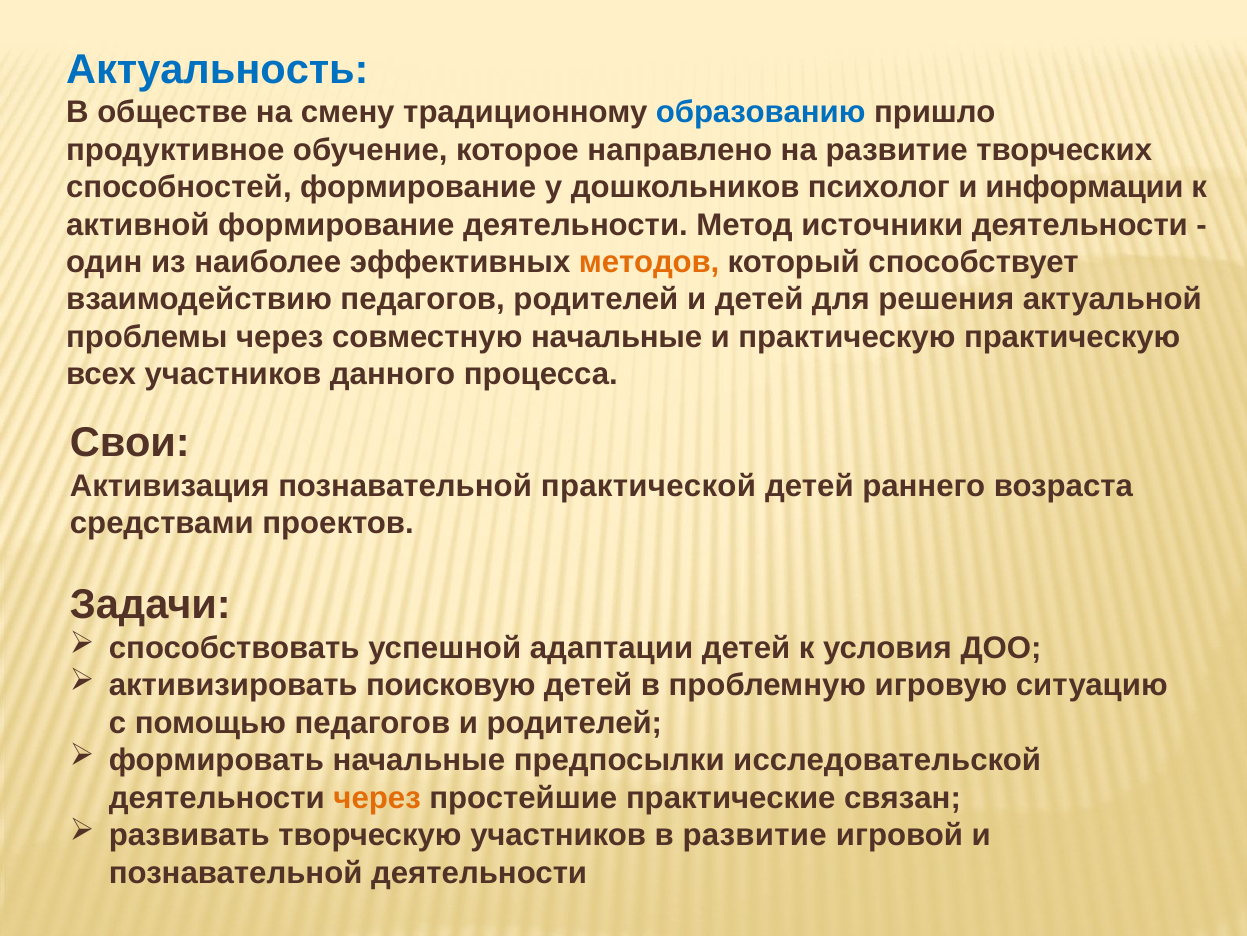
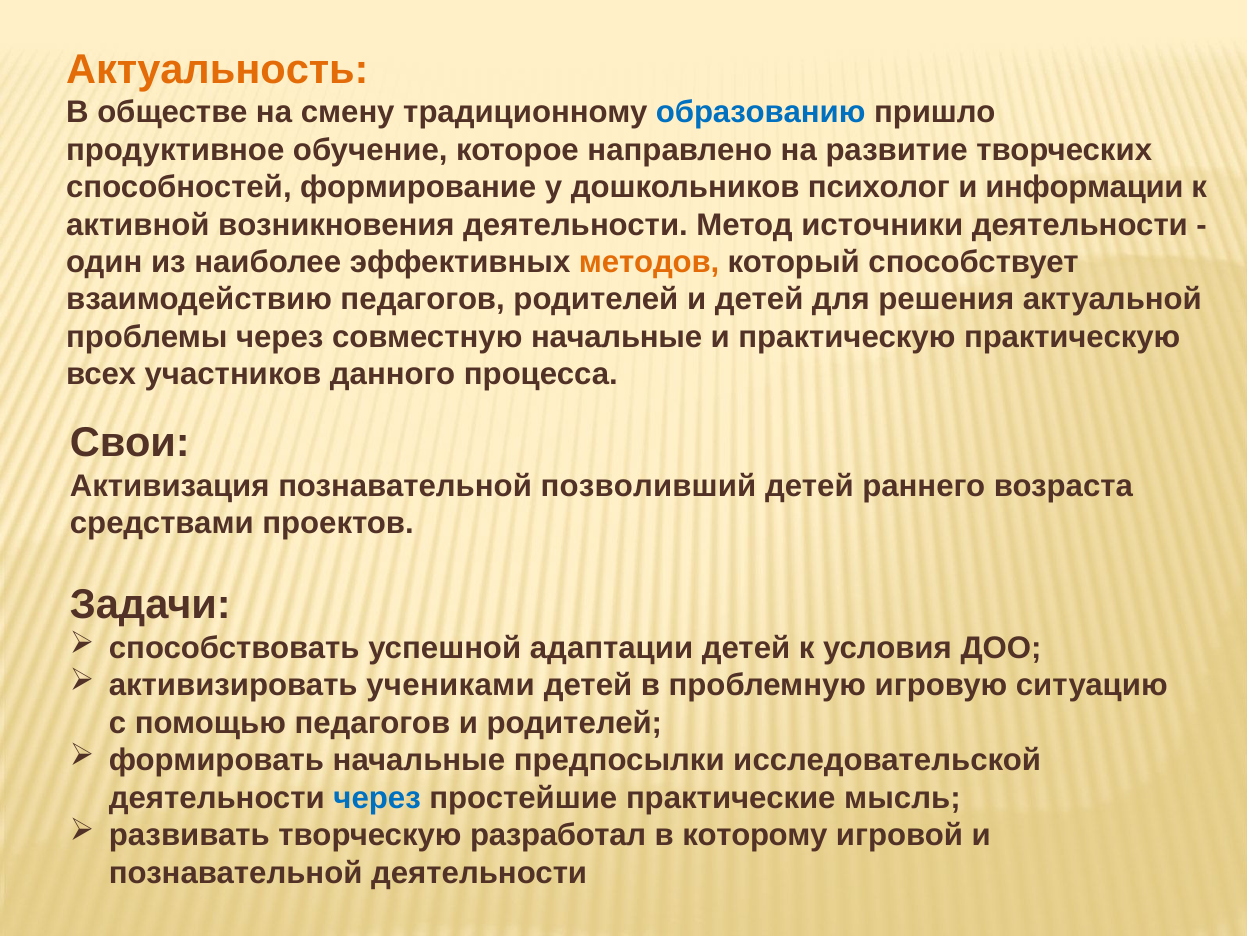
Актуальность colour: blue -> orange (217, 69)
активной формирование: формирование -> возникновения (336, 225)
практической: практической -> позволивший (648, 486)
поисковую: поисковую -> учениками (450, 685)
через colour: orange -> blue (377, 797)
связан: связан -> мысль (902, 797)
творческую участников: участников -> разработал (558, 835)
в развитие: развитие -> которому (755, 835)
